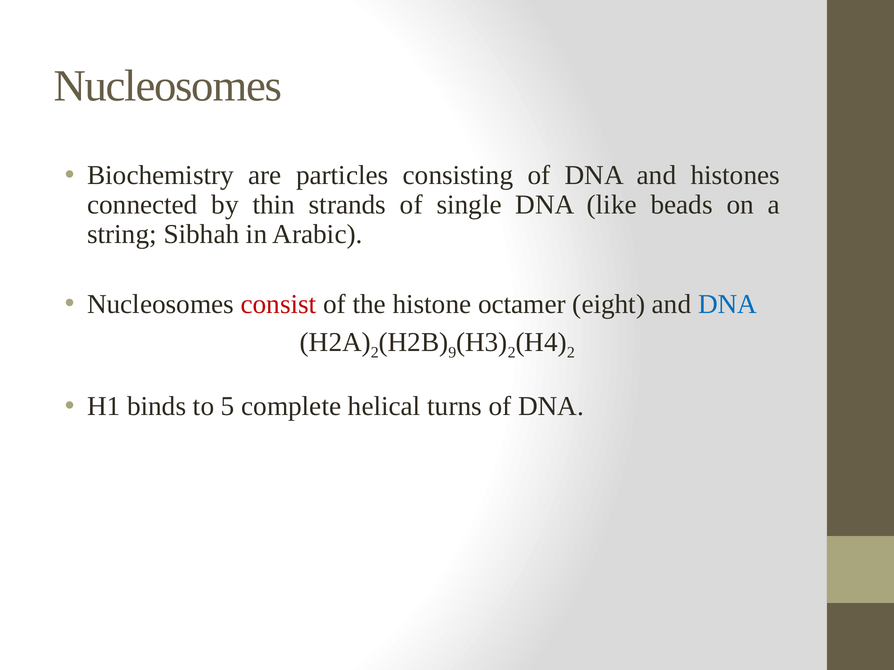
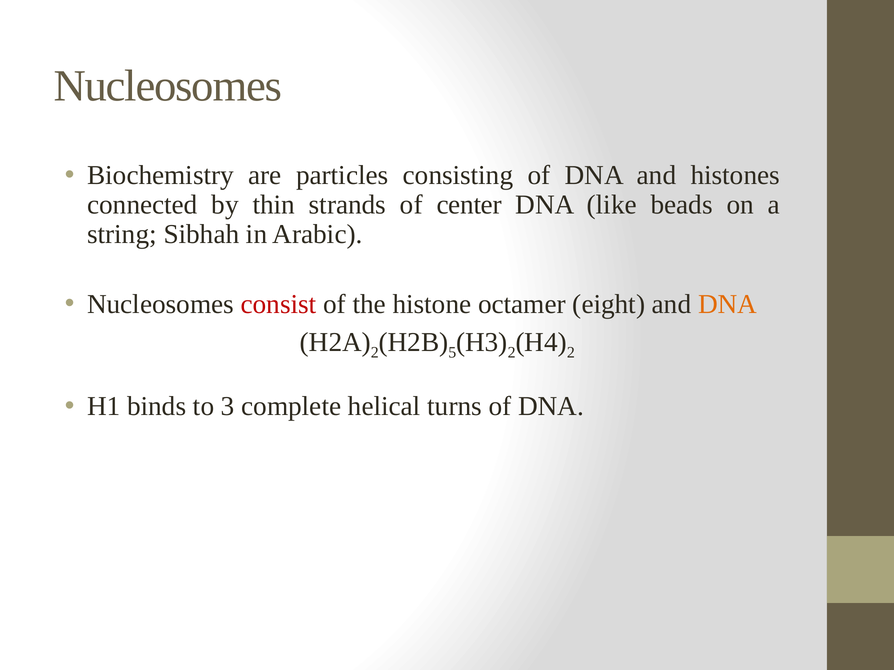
single: single -> center (469, 205)
DNA colour: blue -> orange (728, 304)
9: 9 -> 5 (452, 353)
5: 5 -> 3 (228, 407)
